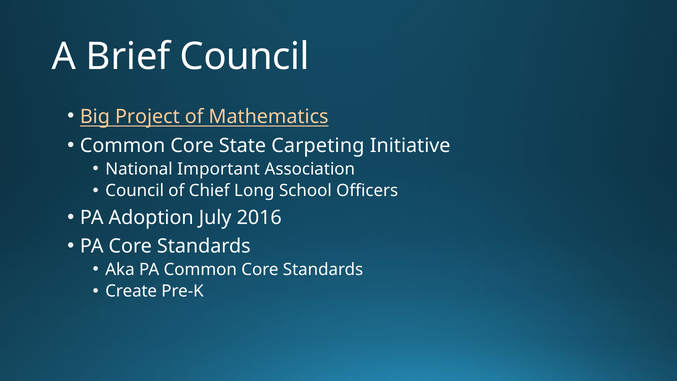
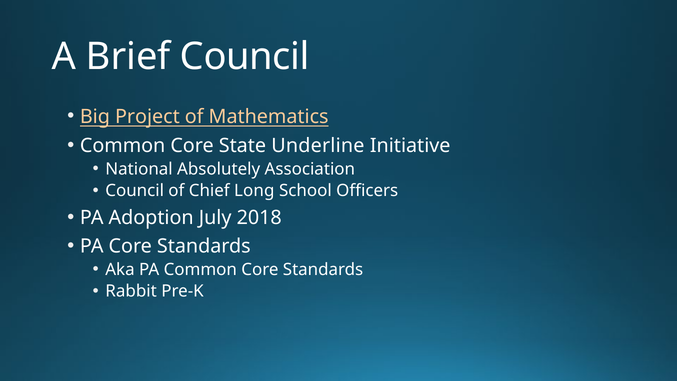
Carpeting: Carpeting -> Underline (318, 146)
Important: Important -> Absolutely (219, 169)
2016: 2016 -> 2018 (259, 218)
Create: Create -> Rabbit (131, 291)
